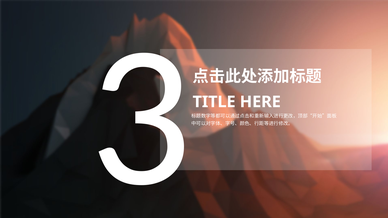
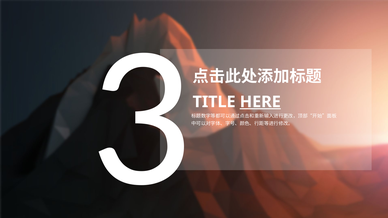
HERE underline: none -> present (260, 102)
